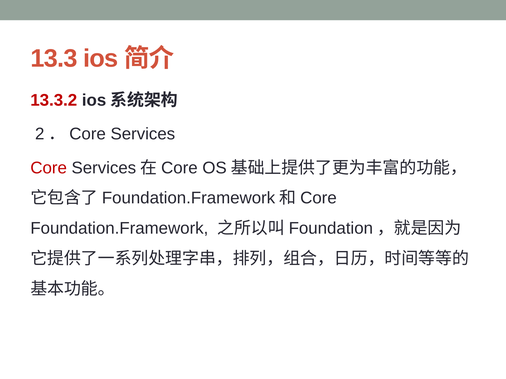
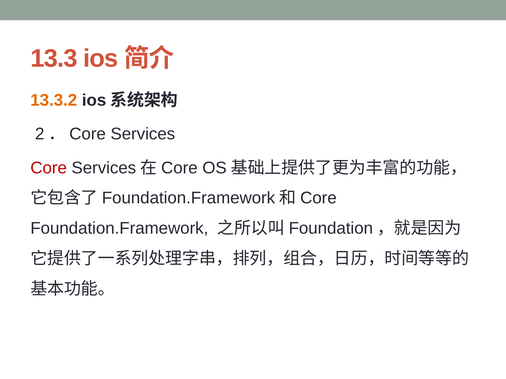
13.3.2 colour: red -> orange (54, 101)
